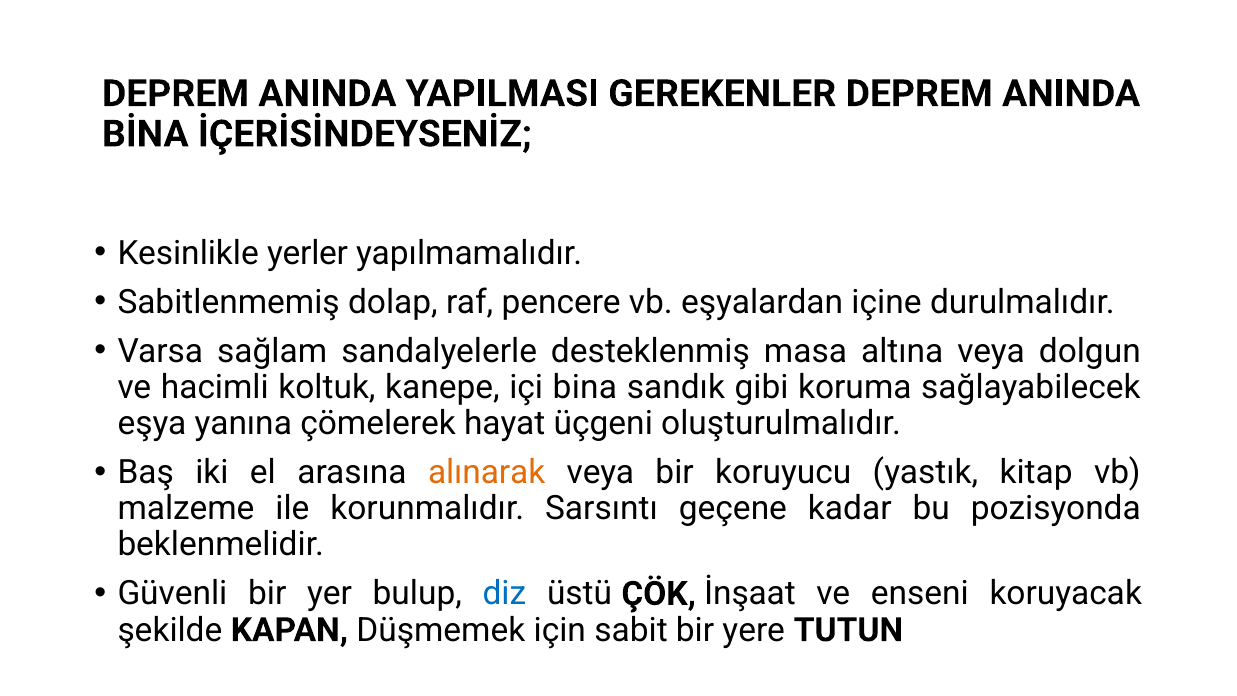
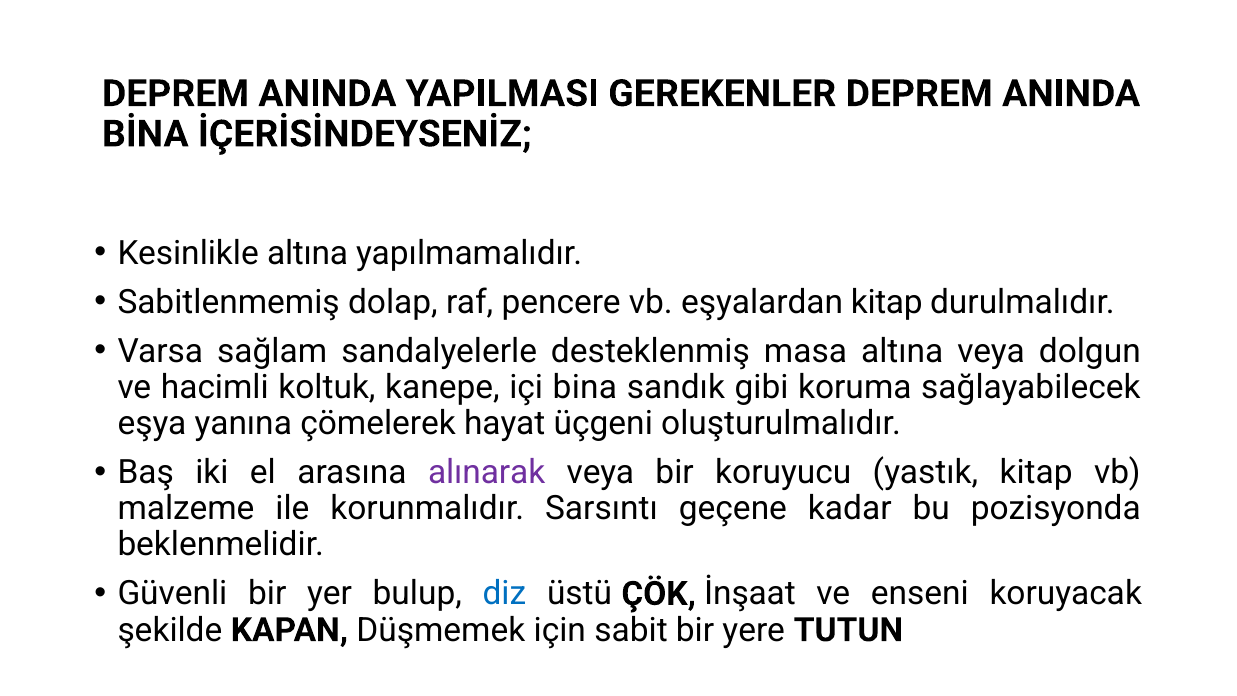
Kesinlikle yerler: yerler -> altına (308, 253)
eşyalardan içine: içine -> kitap (887, 302)
alınarak colour: orange -> purple (487, 472)
